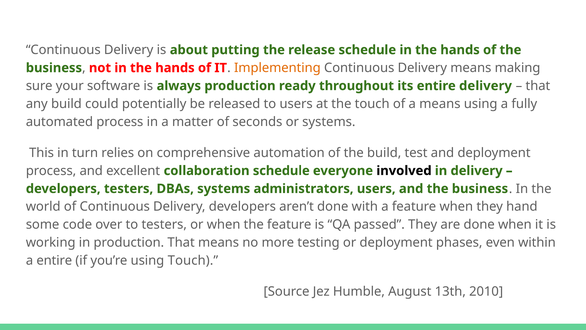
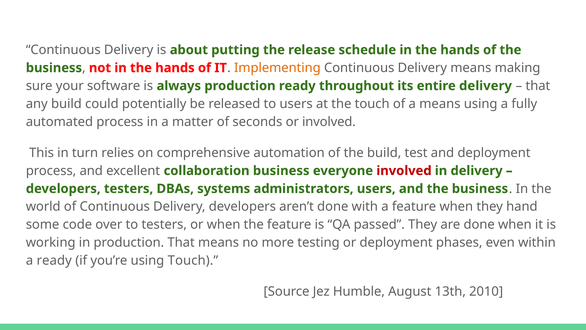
or systems: systems -> involved (329, 122)
collaboration schedule: schedule -> business (281, 171)
involved colour: black -> red (404, 171)
a entire: entire -> ready (54, 260)
